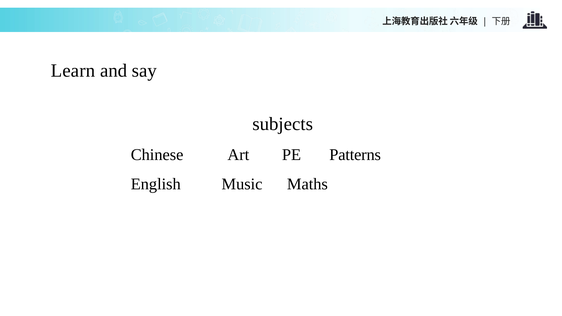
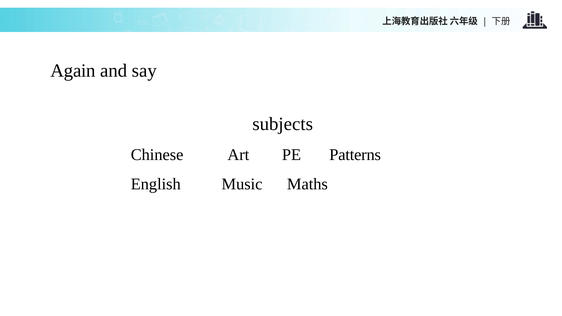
Learn: Learn -> Again (73, 71)
